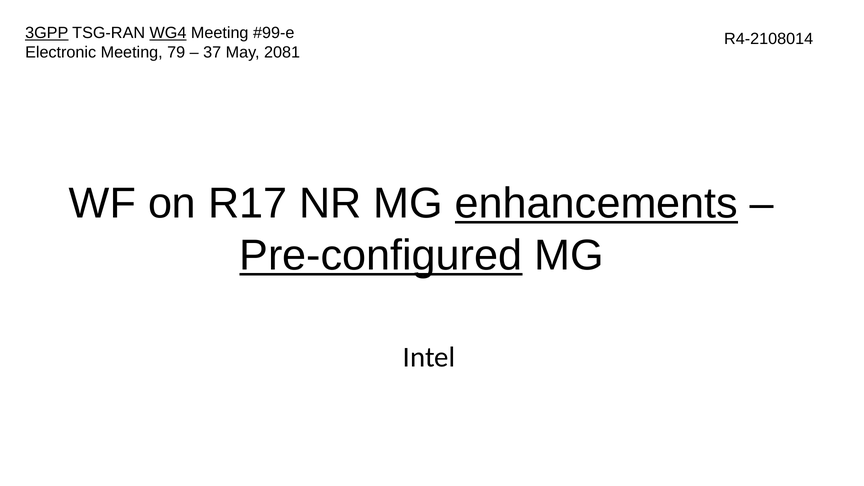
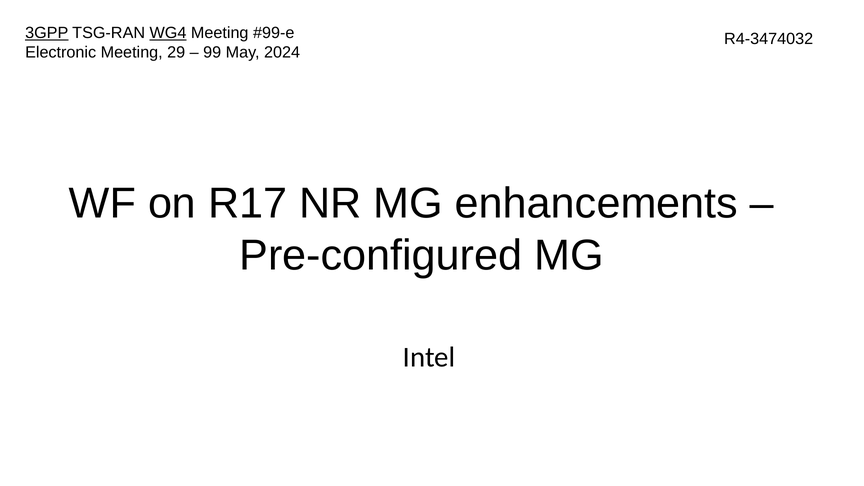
R4-2108014: R4-2108014 -> R4-3474032 (769, 39)
79: 79 -> 29 (176, 52)
37: 37 -> 99 (212, 52)
2081: 2081 -> 2024 (282, 52)
enhancements underline: present -> none (596, 204)
Pre-configured underline: present -> none (381, 256)
